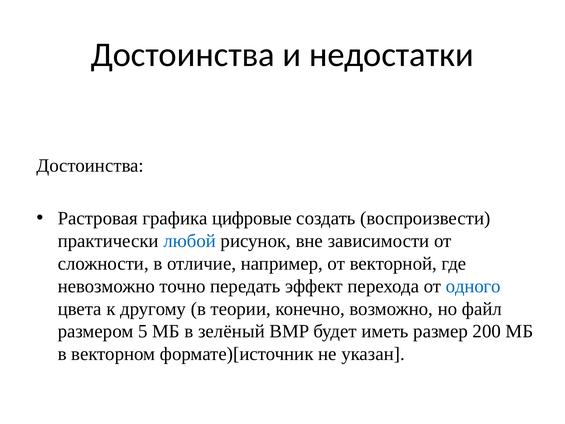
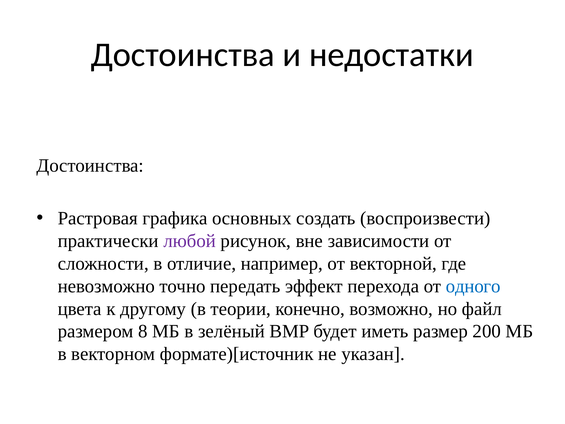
цифровые: цифровые -> основных (252, 218)
любой colour: blue -> purple (190, 241)
5: 5 -> 8 (143, 331)
